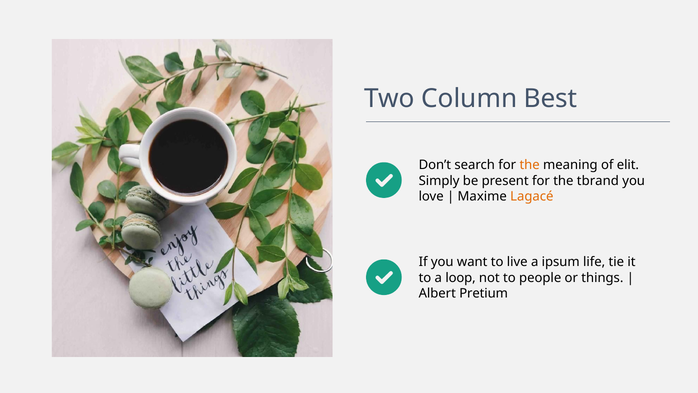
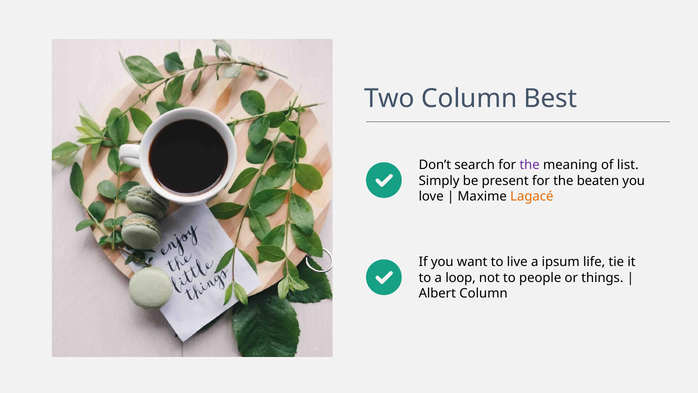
the colour: orange -> purple (530, 165)
elit: elit -> list (628, 165)
tbrand: tbrand -> beaten (598, 181)
Albert Pretium: Pretium -> Column (483, 293)
